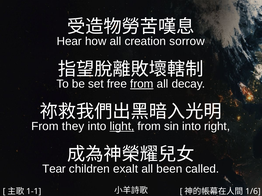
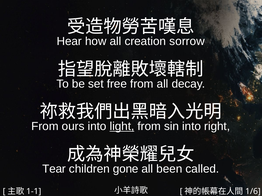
from underline: present -> none (142, 84)
they: they -> ours (73, 127)
exalt: exalt -> gone (126, 169)
